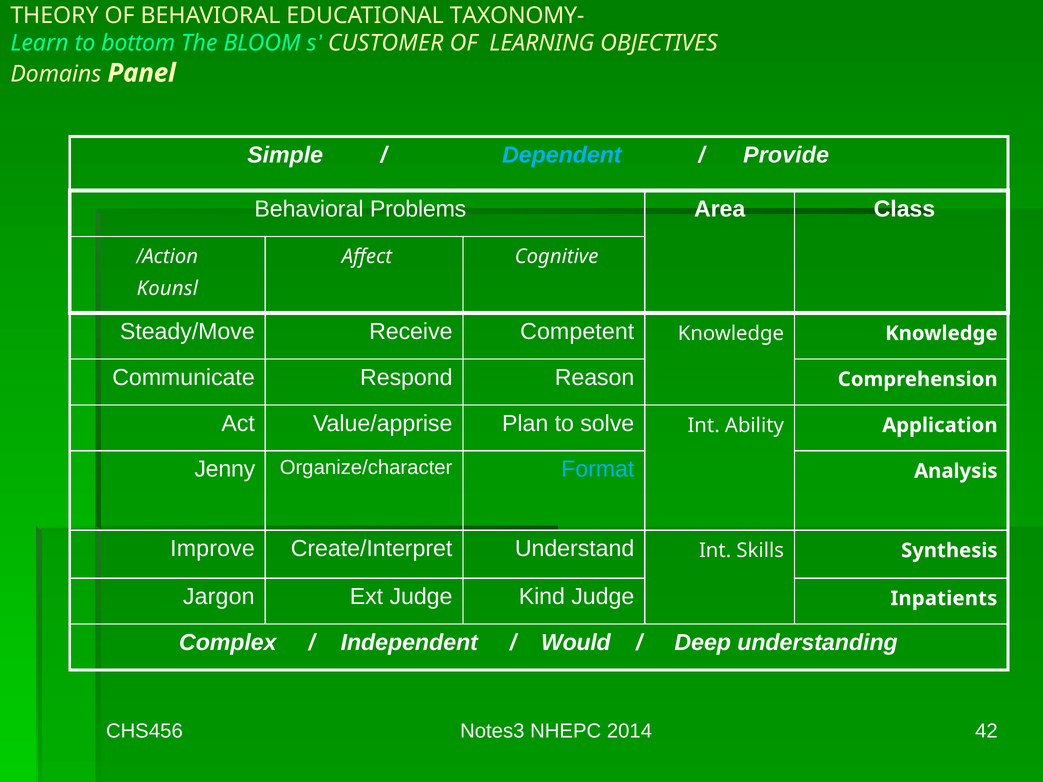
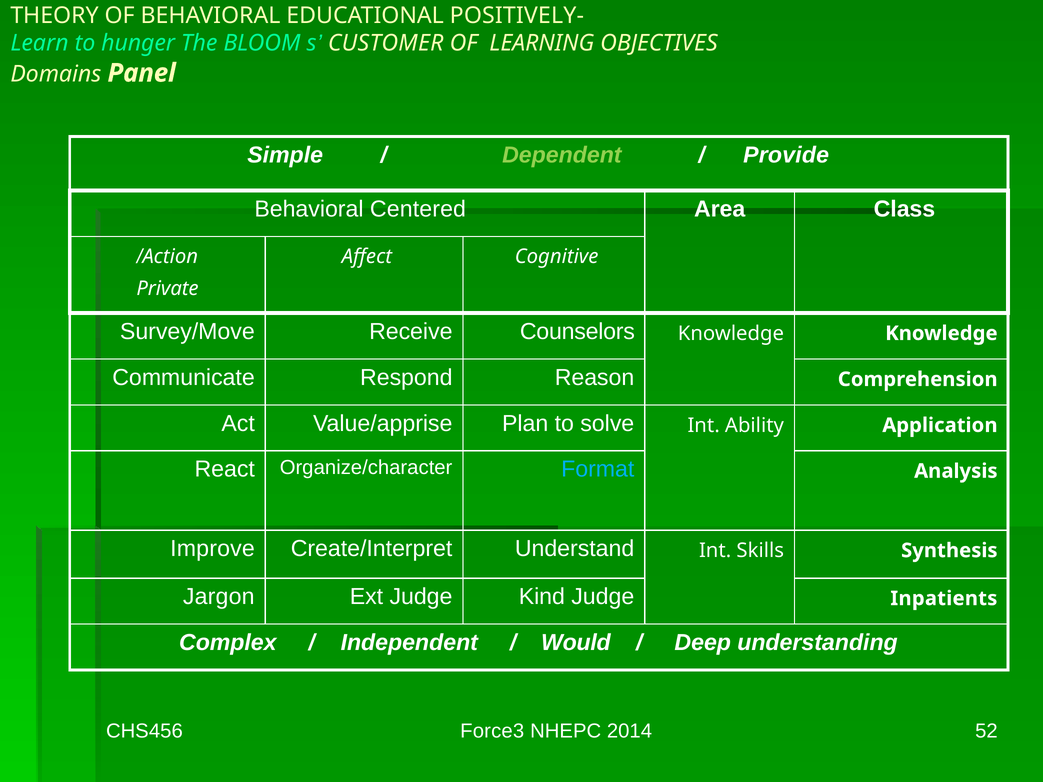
TAXONOMY-: TAXONOMY- -> POSITIVELY- (517, 16)
bottom: bottom -> hunger (138, 43)
Dependent colour: light blue -> light green (562, 155)
Problems: Problems -> Centered (418, 209)
Kounsl: Kounsl -> Private (168, 289)
Steady/Move: Steady/Move -> Survey/Move (187, 332)
Competent: Competent -> Counselors (577, 332)
Jenny: Jenny -> React (225, 469)
Notes3: Notes3 -> Force3 (492, 731)
42: 42 -> 52 (986, 731)
